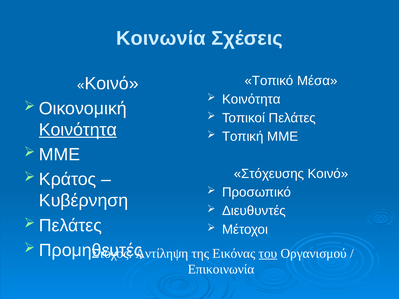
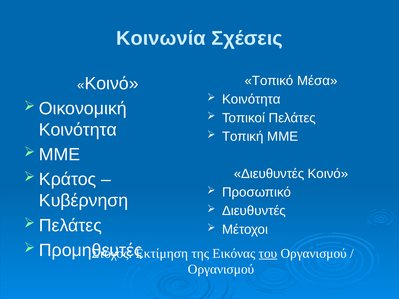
Κοινότητα underline: present -> none (78, 130)
Στόχευσης: Στόχευσης -> Διευθυντές (269, 174)
Αντίληψη: Αντίληψη -> Εκτίμηση (162, 254)
Επικοινωνία: Επικοινωνία -> Οργανισμού (221, 270)
